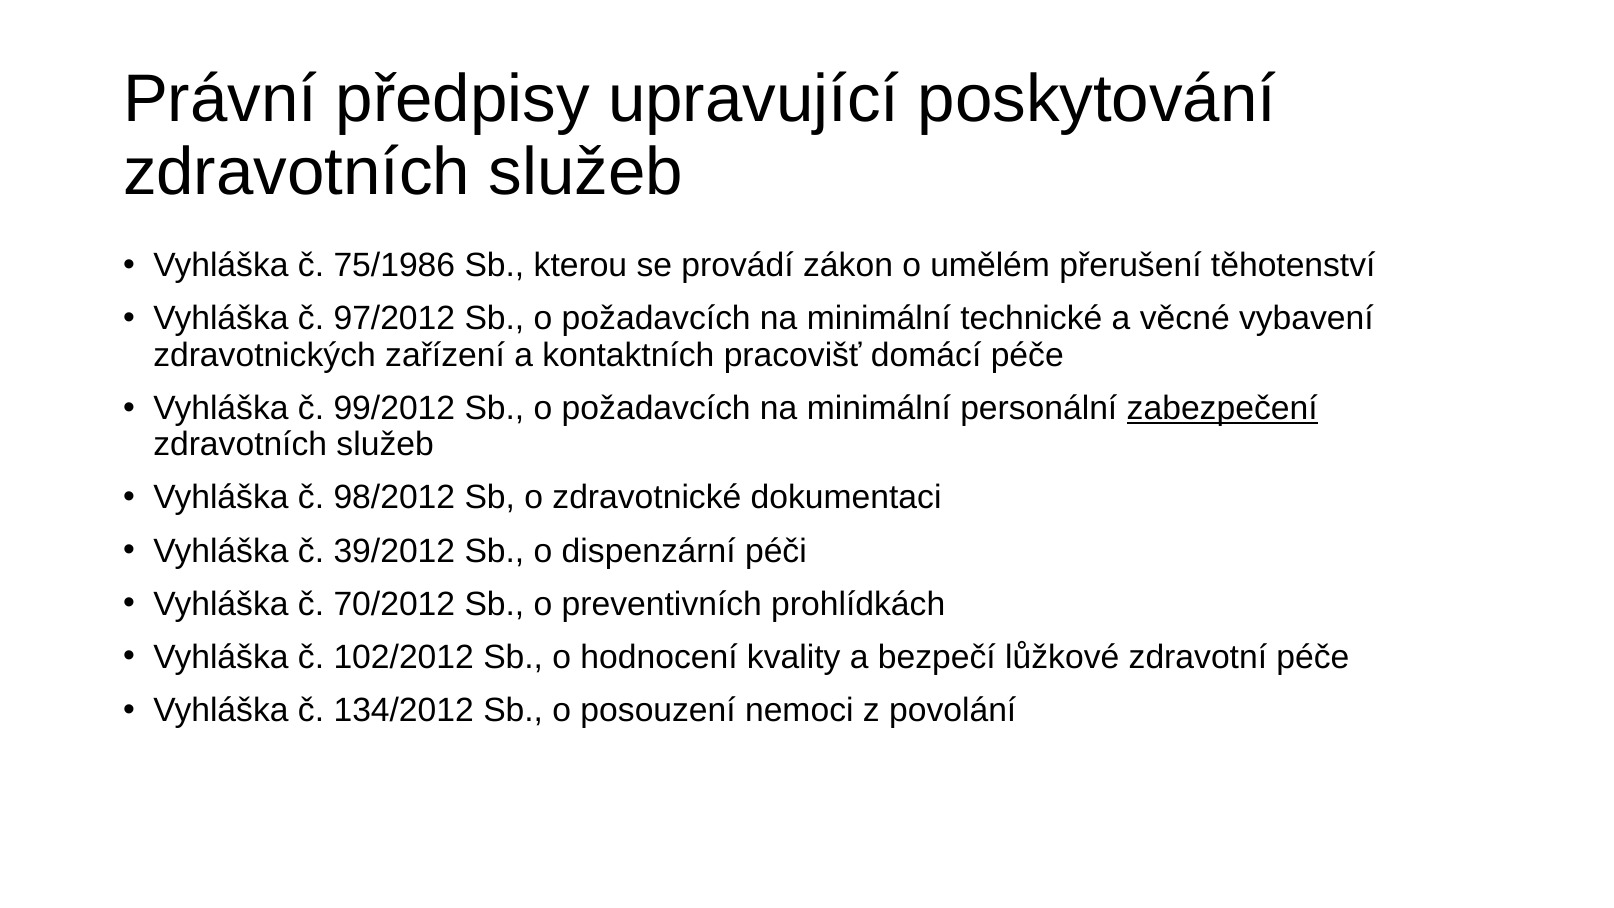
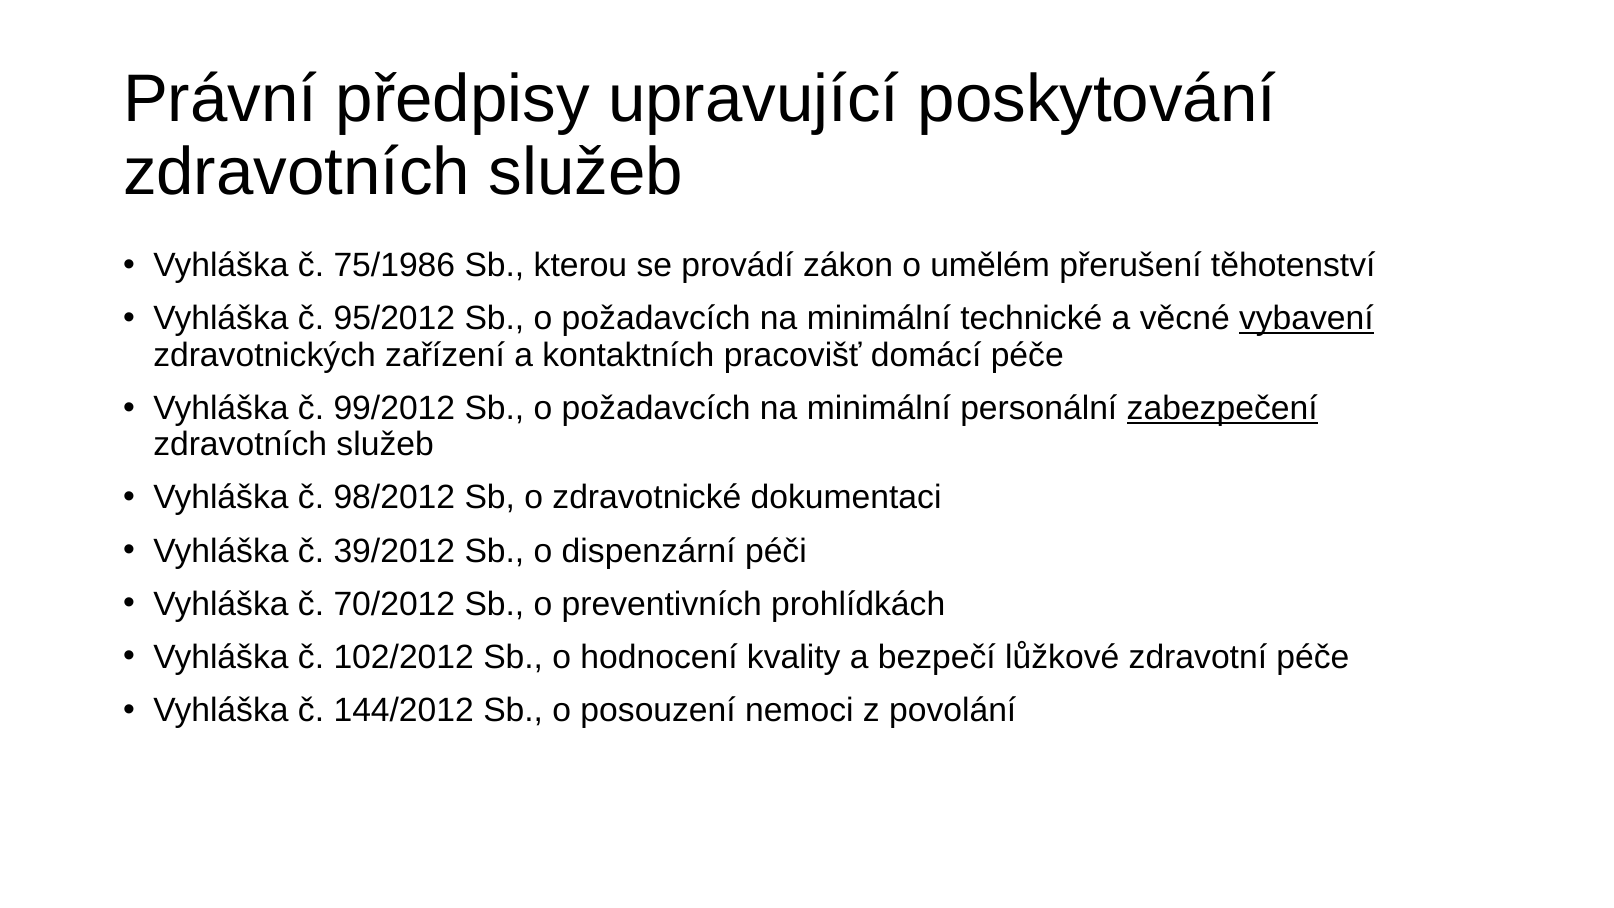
97/2012: 97/2012 -> 95/2012 (394, 319)
vybavení underline: none -> present (1306, 319)
134/2012: 134/2012 -> 144/2012 (404, 710)
